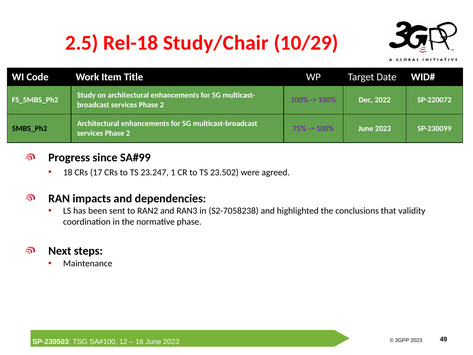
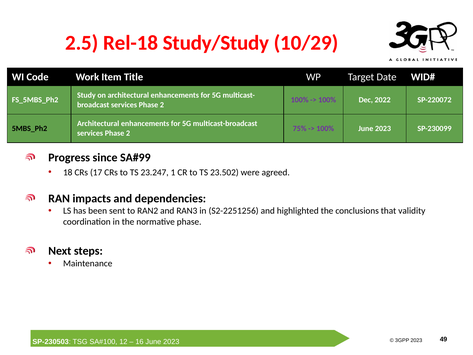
Study/Chair: Study/Chair -> Study/Study (216, 43)
S2-7058238: S2-7058238 -> S2-2251256 (234, 211)
